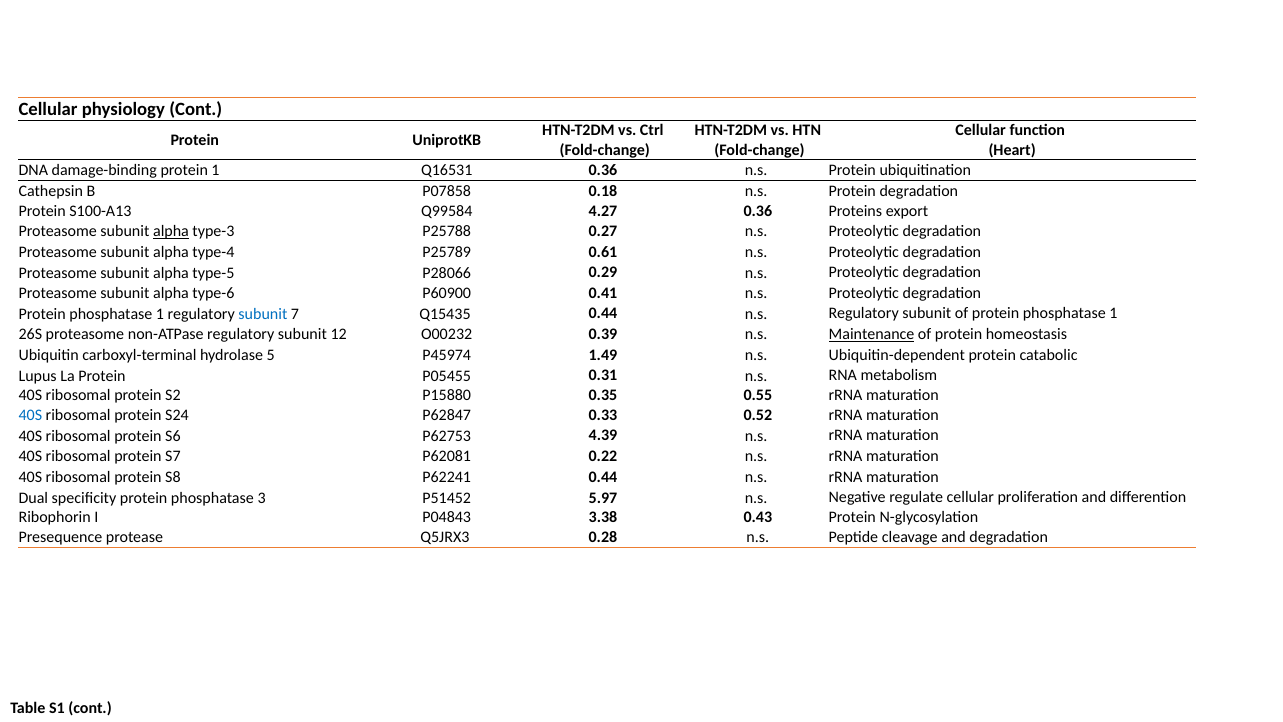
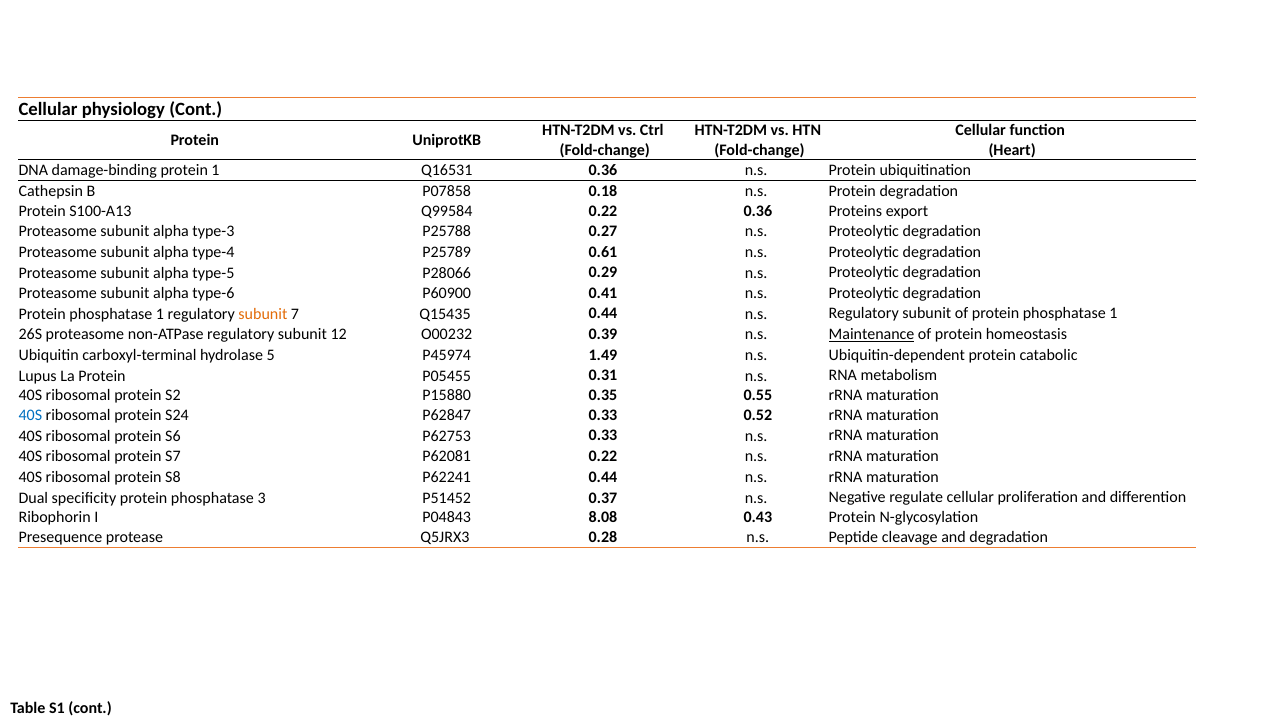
Q99584 4.27: 4.27 -> 0.22 (603, 211)
alpha underline: present -> none (171, 232)
subunit colour: blue -> orange (263, 314)
P62753 4.39: 4.39 -> 0.33 (603, 435)
5.97: 5.97 -> 0.37 (603, 498)
3.38: 3.38 -> 8.08 (603, 517)
